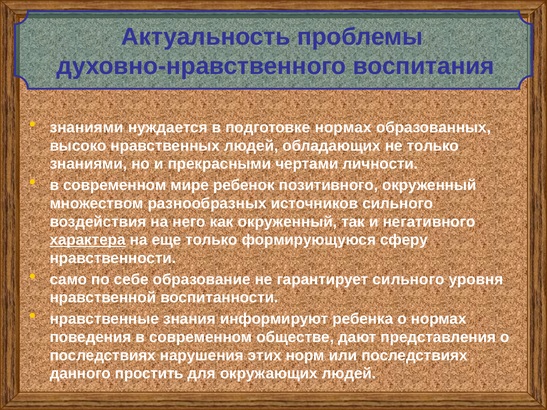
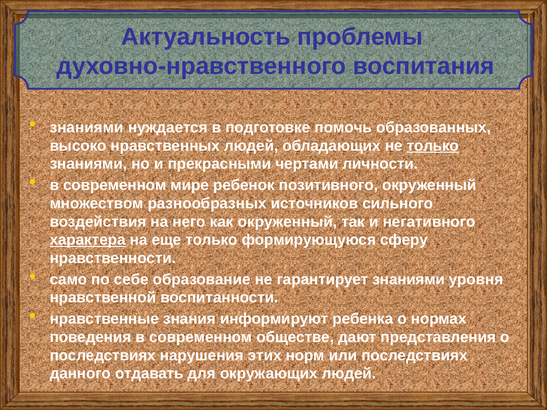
подготовке нормах: нормах -> помочь (343, 128)
только underline: none -> present (433, 146)
гарантирует сильного: сильного -> знаниями (409, 280)
простить: простить -> отдавать (149, 374)
